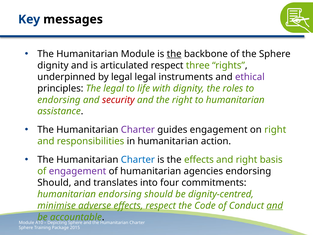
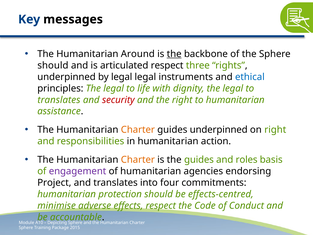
Humanitarian Module: Module -> Around (138, 54)
dignity: dignity -> should (53, 65)
ethical colour: purple -> blue (250, 77)
dignity the roles: roles -> legal (233, 88)
endorsing: endorsing -> translates (59, 100)
Charter colour: purple -> orange (138, 130)
guides engagement: engagement -> underpinned (219, 130)
Charter colour: blue -> orange (138, 160)
the effects: effects -> guides (199, 160)
and right: right -> roles (247, 160)
Should: Should -> Project (54, 182)
humanitarian endorsing: endorsing -> protection (120, 194)
dignity-centred: dignity-centred -> effects-centred (221, 194)
and underline: present -> none (275, 205)
